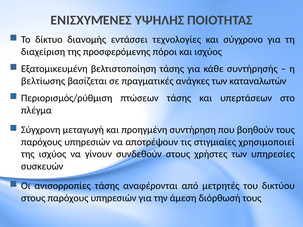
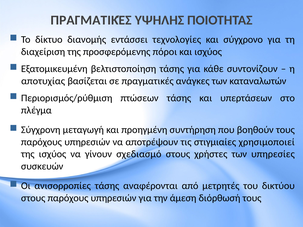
ΕΝΙΣΧΥΜΈΝΕΣ: ΕΝΙΣΧΥΜΈΝΕΣ -> ΠΡΑΓΜΑΤΙΚΈΣ (91, 20)
συντήρησής: συντήρησής -> συντονίζουν (252, 69)
βελτίωσης: βελτίωσης -> αποτυχίας (43, 81)
συνδεθούν: συνδεθούν -> σχεδιασμό (139, 154)
